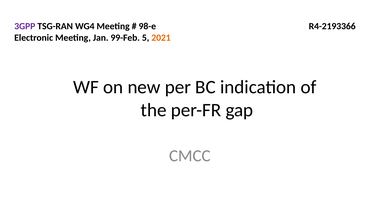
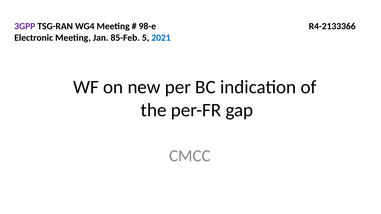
R4-2193366: R4-2193366 -> R4-2133366 (332, 26)
99-Feb: 99-Feb -> 85-Feb (125, 38)
2021 colour: orange -> blue (161, 38)
